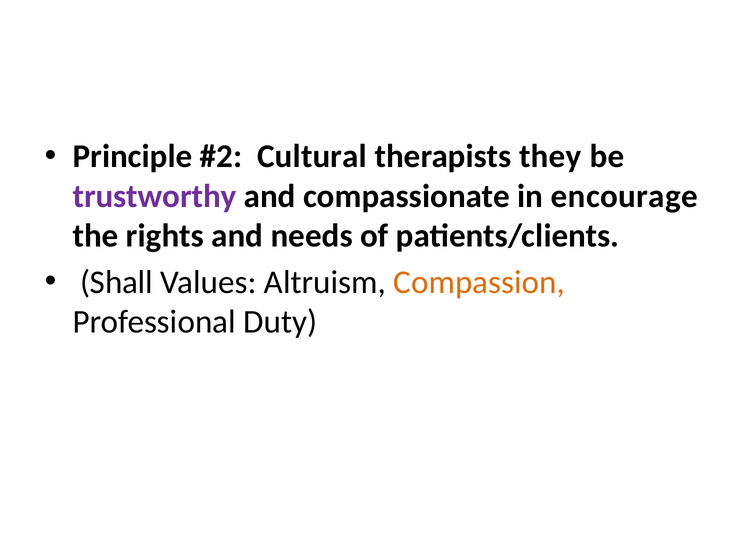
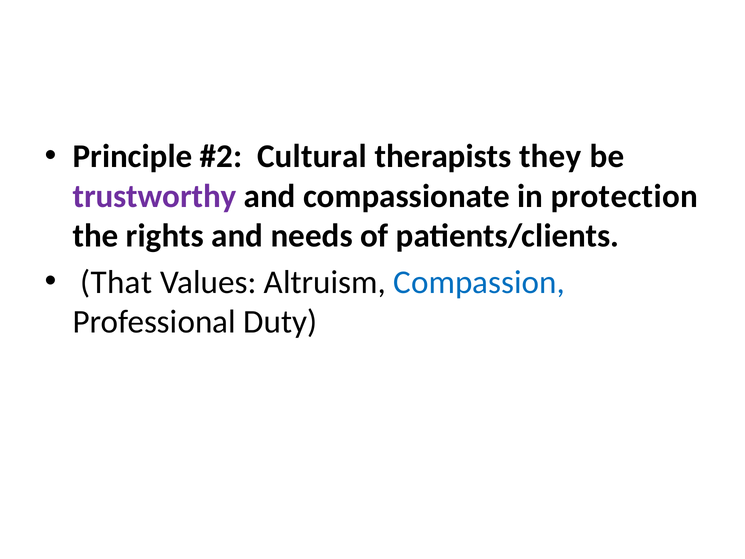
encourage: encourage -> protection (624, 196)
Shall: Shall -> That (116, 282)
Compassion colour: orange -> blue (479, 282)
